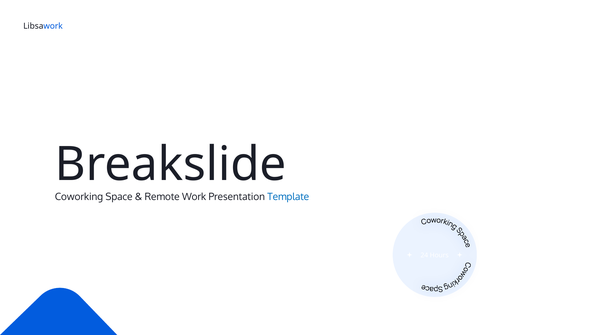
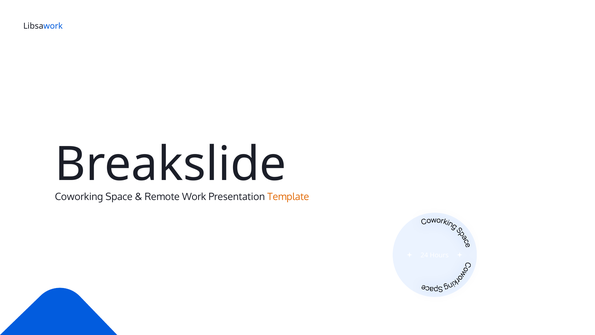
Template colour: blue -> orange (288, 197)
